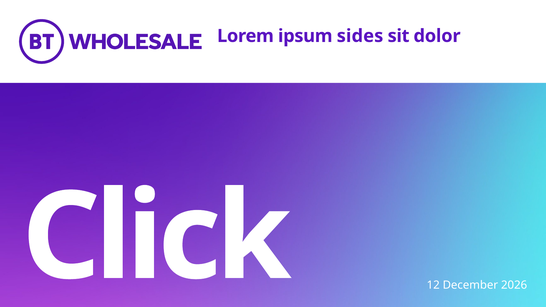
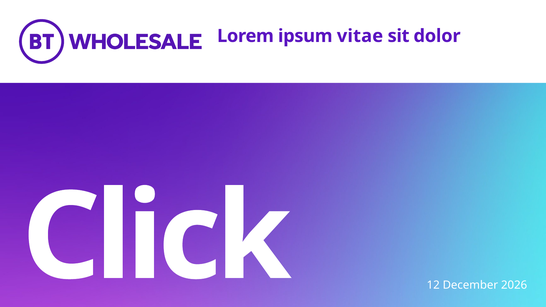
sides: sides -> vitae (360, 36)
